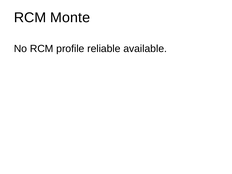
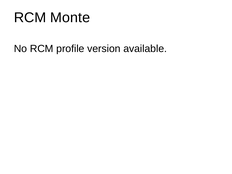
reliable: reliable -> version (104, 49)
